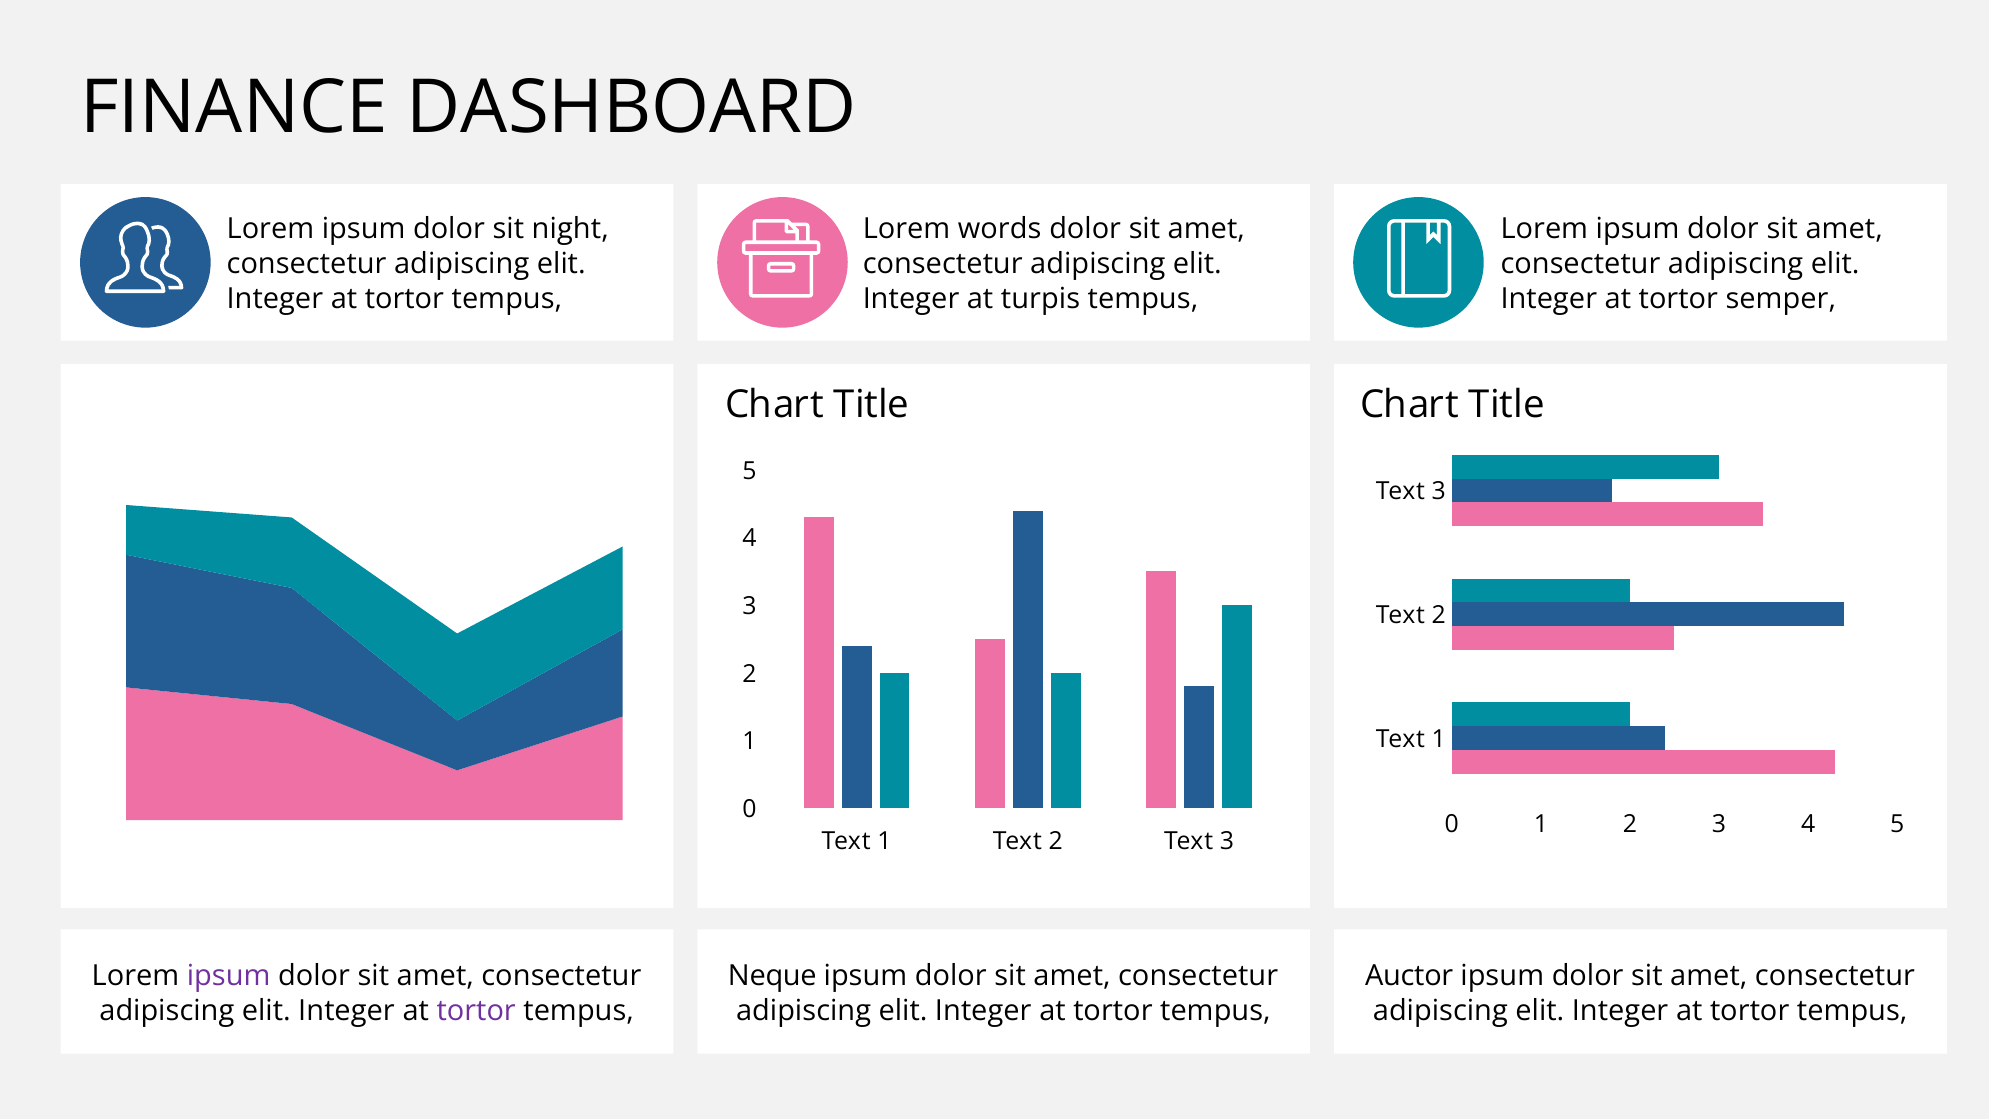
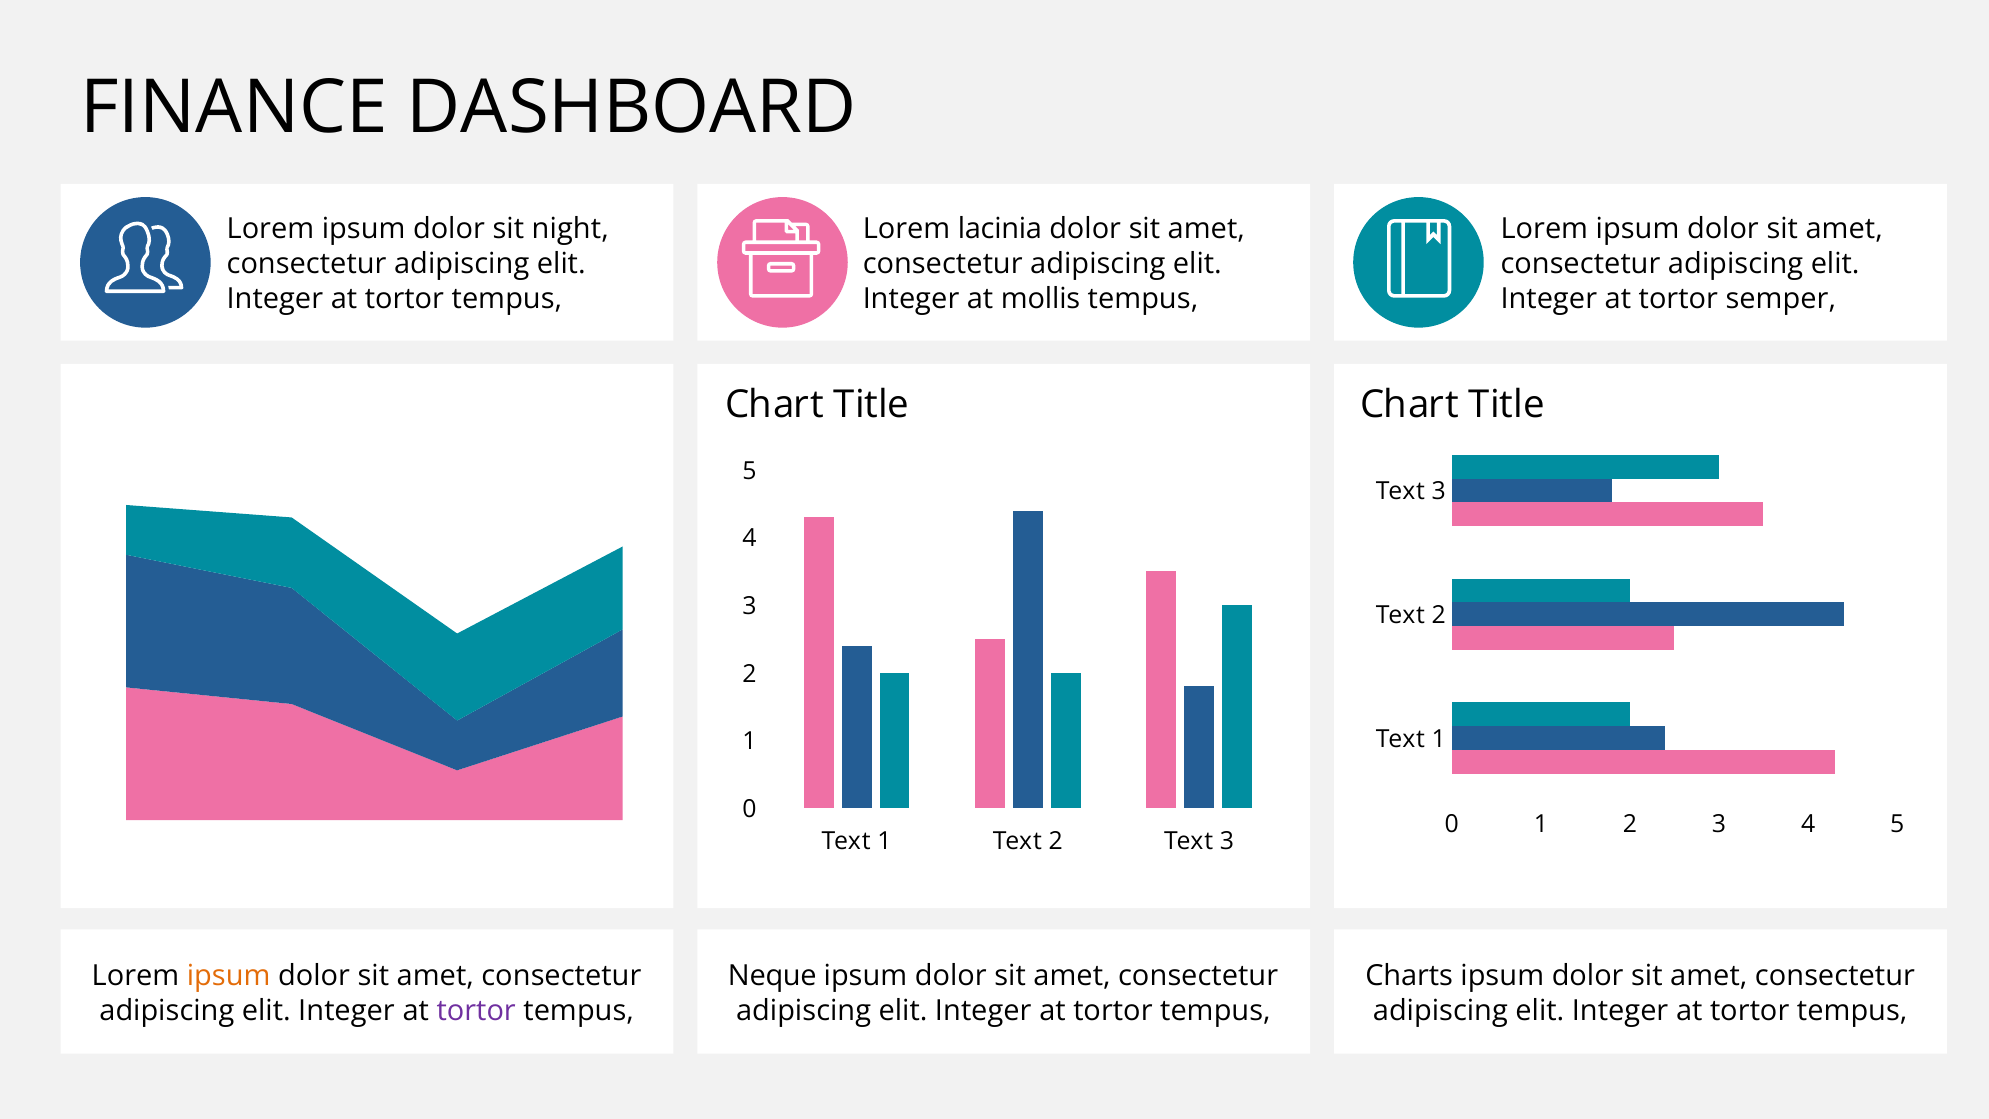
words: words -> lacinia (1000, 229)
turpis: turpis -> mollis (1041, 298)
ipsum colour: purple -> orange (229, 976)
Auctor: Auctor -> Charts (1409, 976)
